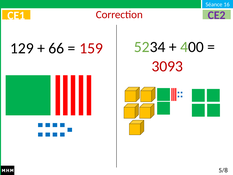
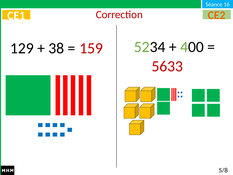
CE2 colour: purple -> orange (217, 15)
66: 66 -> 38 (56, 48)
3093: 3093 -> 5633 (167, 66)
